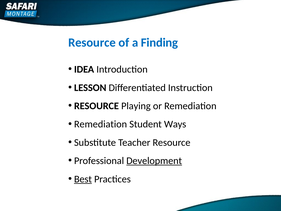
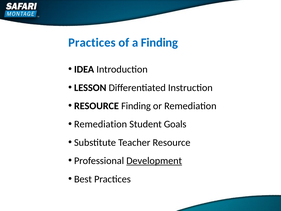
Resource: Resource -> Practices (92, 43)
RESOURCE Playing: Playing -> Finding (136, 106)
Ways: Ways -> Goals (175, 124)
Best underline: present -> none (83, 179)
